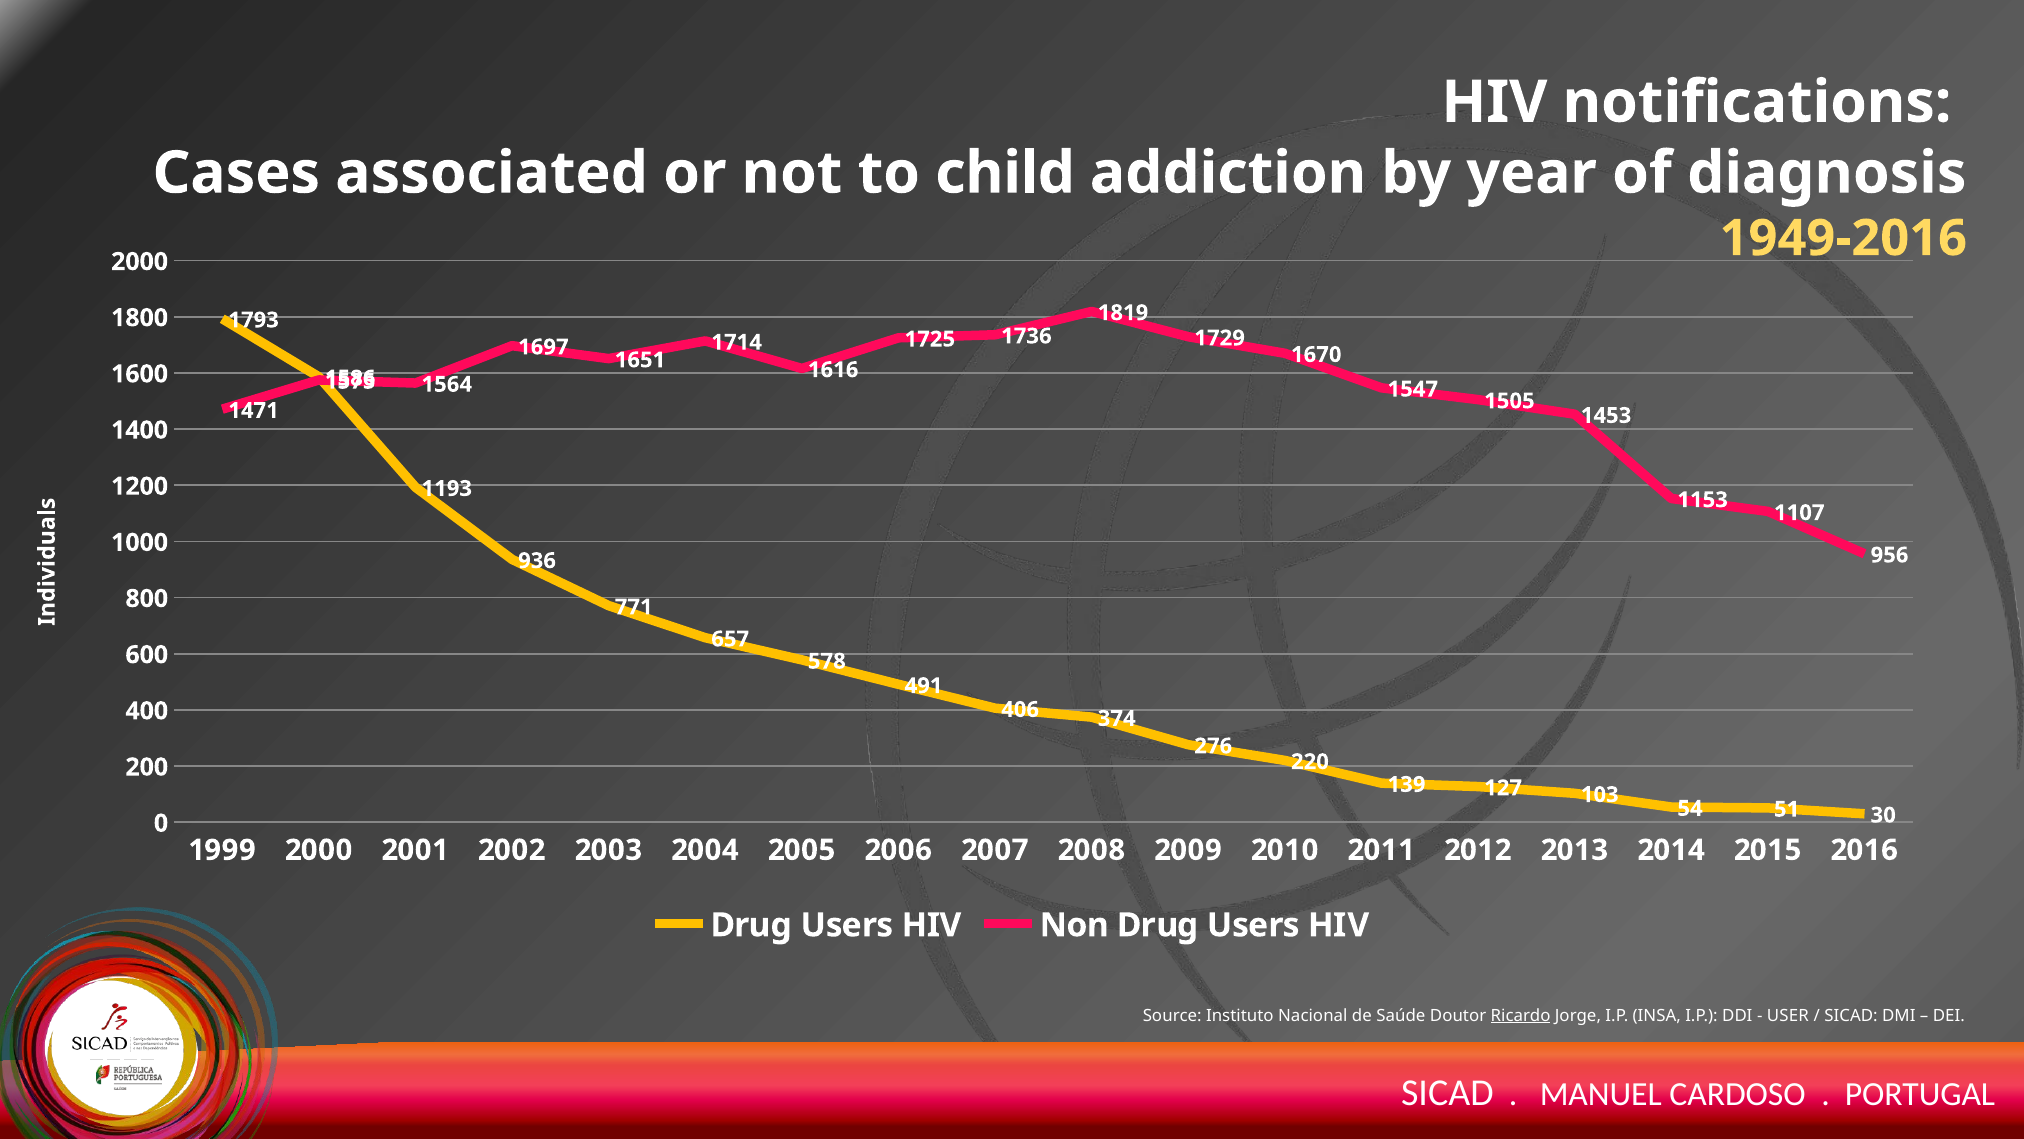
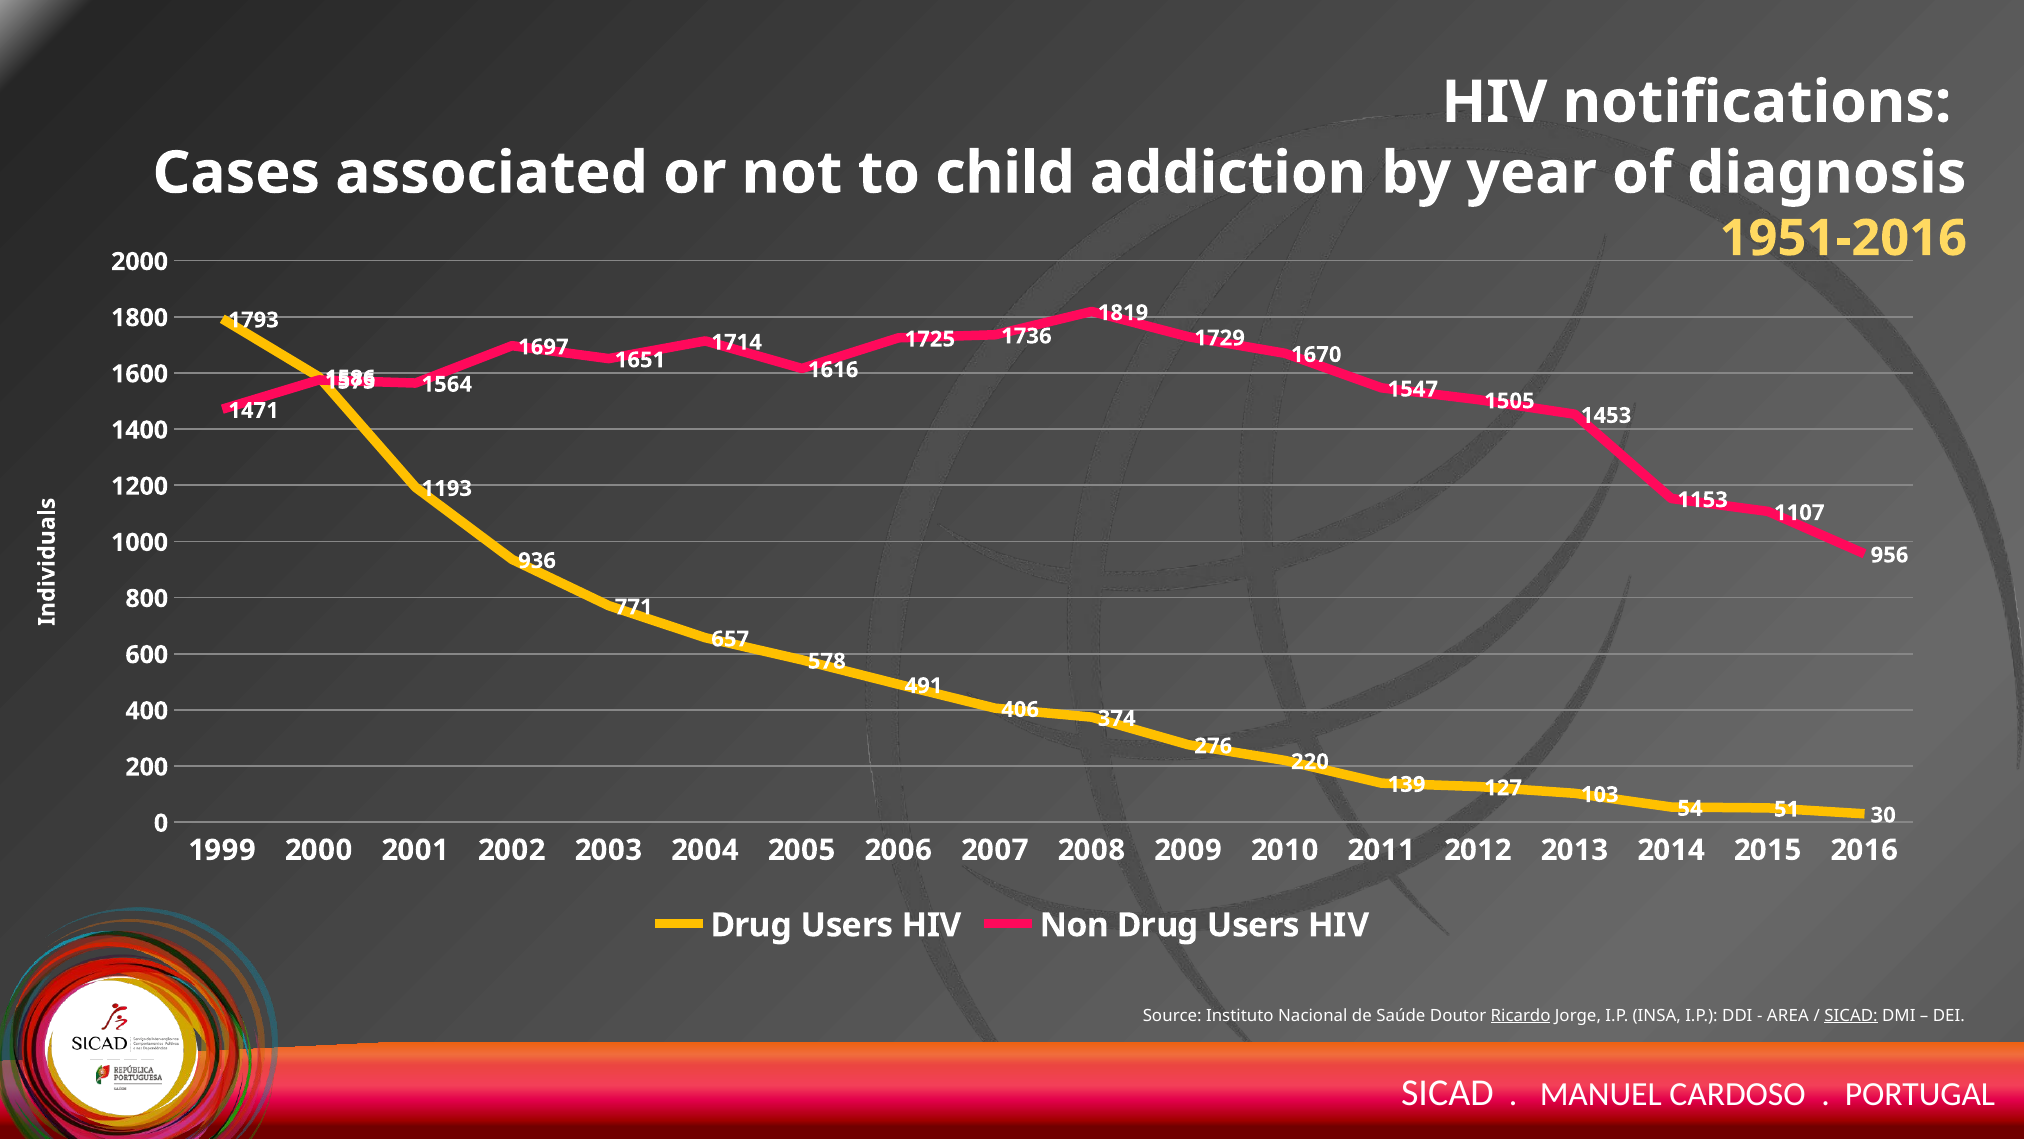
1949-2016: 1949-2016 -> 1951-2016 (1843, 238)
USER: USER -> AREA (1788, 1016)
SICAD underline: none -> present (1851, 1016)
